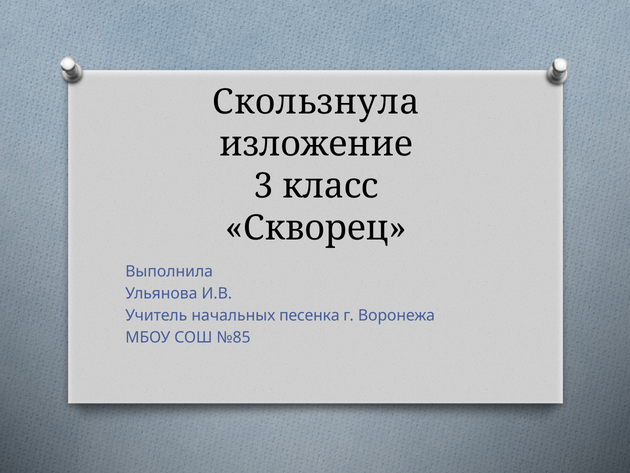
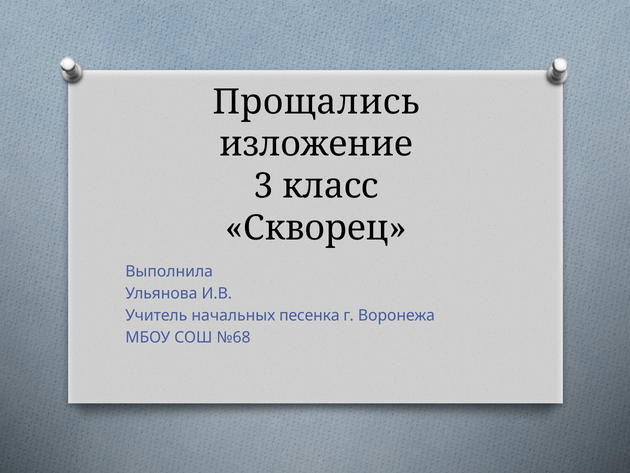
Скользнула: Скользнула -> Прощались (316, 102)
№85: №85 -> №68 (234, 337)
